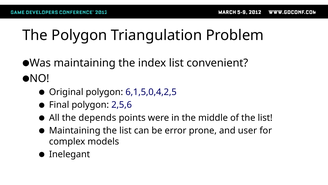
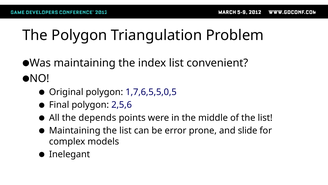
6,1,5,0,4,2,5: 6,1,5,0,4,2,5 -> 1,7,6,5,5,0,5 (151, 92)
user: user -> slide (248, 130)
